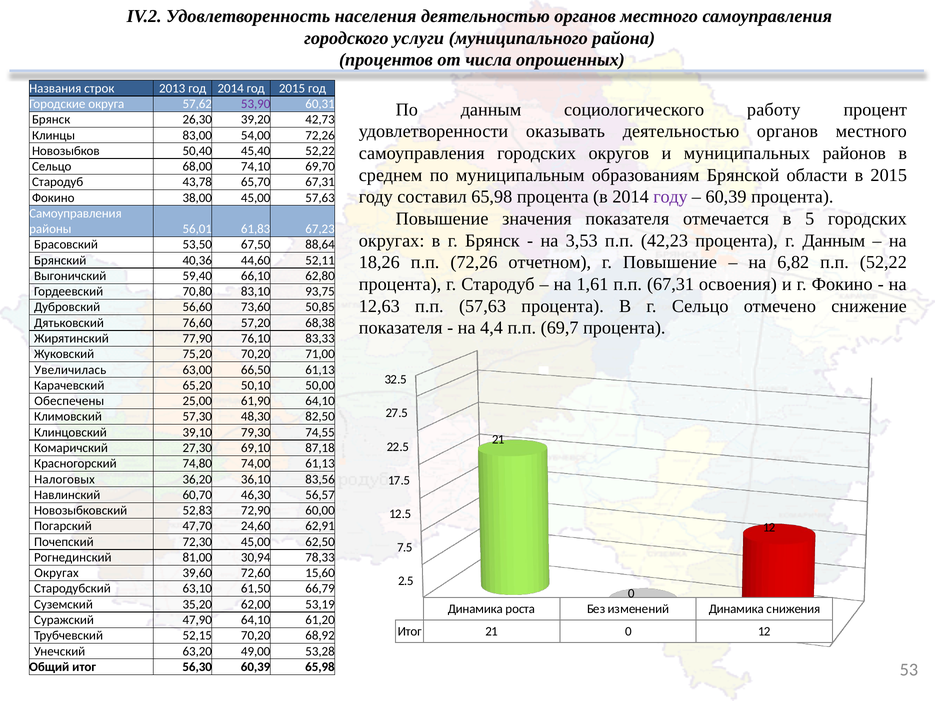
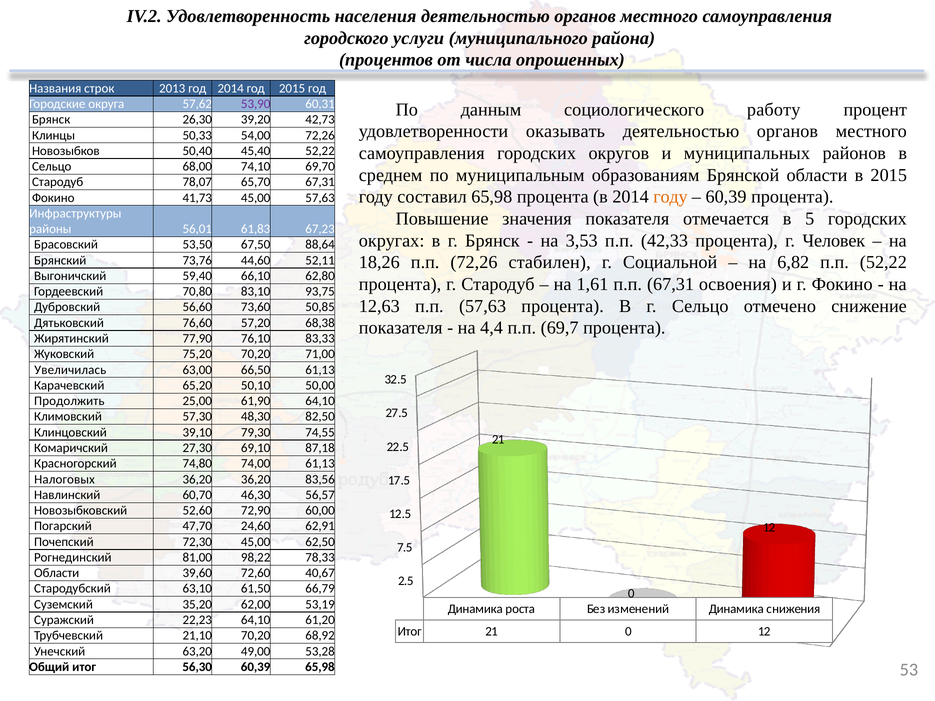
83,00: 83,00 -> 50,33 (197, 135)
43,78: 43,78 -> 78,07 (197, 182)
году colour: purple -> orange (670, 197)
38,00: 38,00 -> 41,73 (197, 198)
Самоуправления: Самоуправления -> Инфраструктуры (75, 213)
42,23: 42,23 -> 42,33 (664, 241)
г Данным: Данным -> Человек (834, 241)
отчетном: отчетном -> стабилен (550, 262)
г Повышение: Повышение -> Социальной (670, 262)
40,36: 40,36 -> 73,76 (197, 260)
Обеспечены: Обеспечены -> Продолжить (69, 401)
36,20 36,10: 36,10 -> 36,20 (256, 479)
52,83: 52,83 -> 52,60 (197, 511)
30,94: 30,94 -> 98,22 (256, 558)
Округах: Округах -> Области (57, 573)
15,60: 15,60 -> 40,67 (320, 573)
47,90: 47,90 -> 22,23 (197, 620)
52,15: 52,15 -> 21,10 (197, 636)
